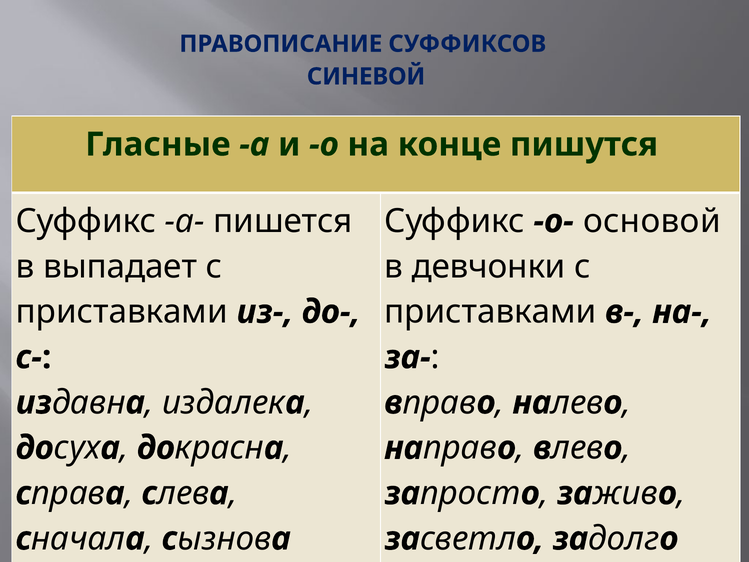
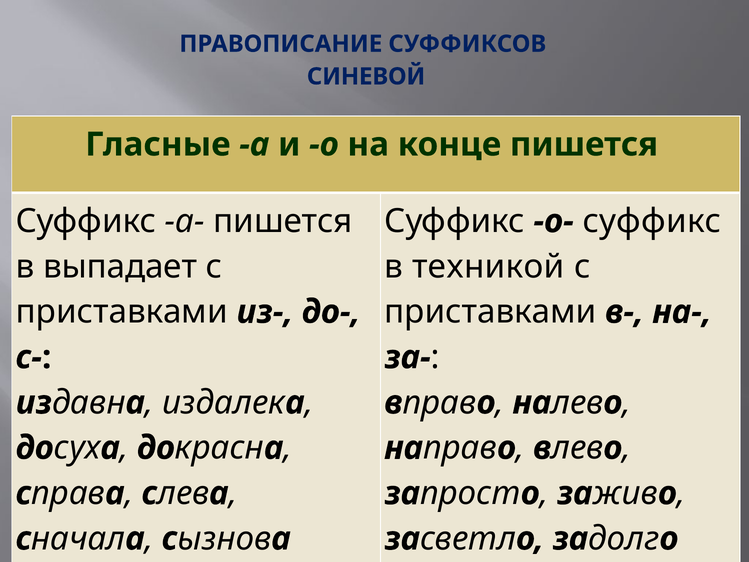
конце пишутся: пишутся -> пишется (584, 144)
о- основой: основой -> суффикс (652, 221)
девчонки: девчонки -> техникой (488, 266)
